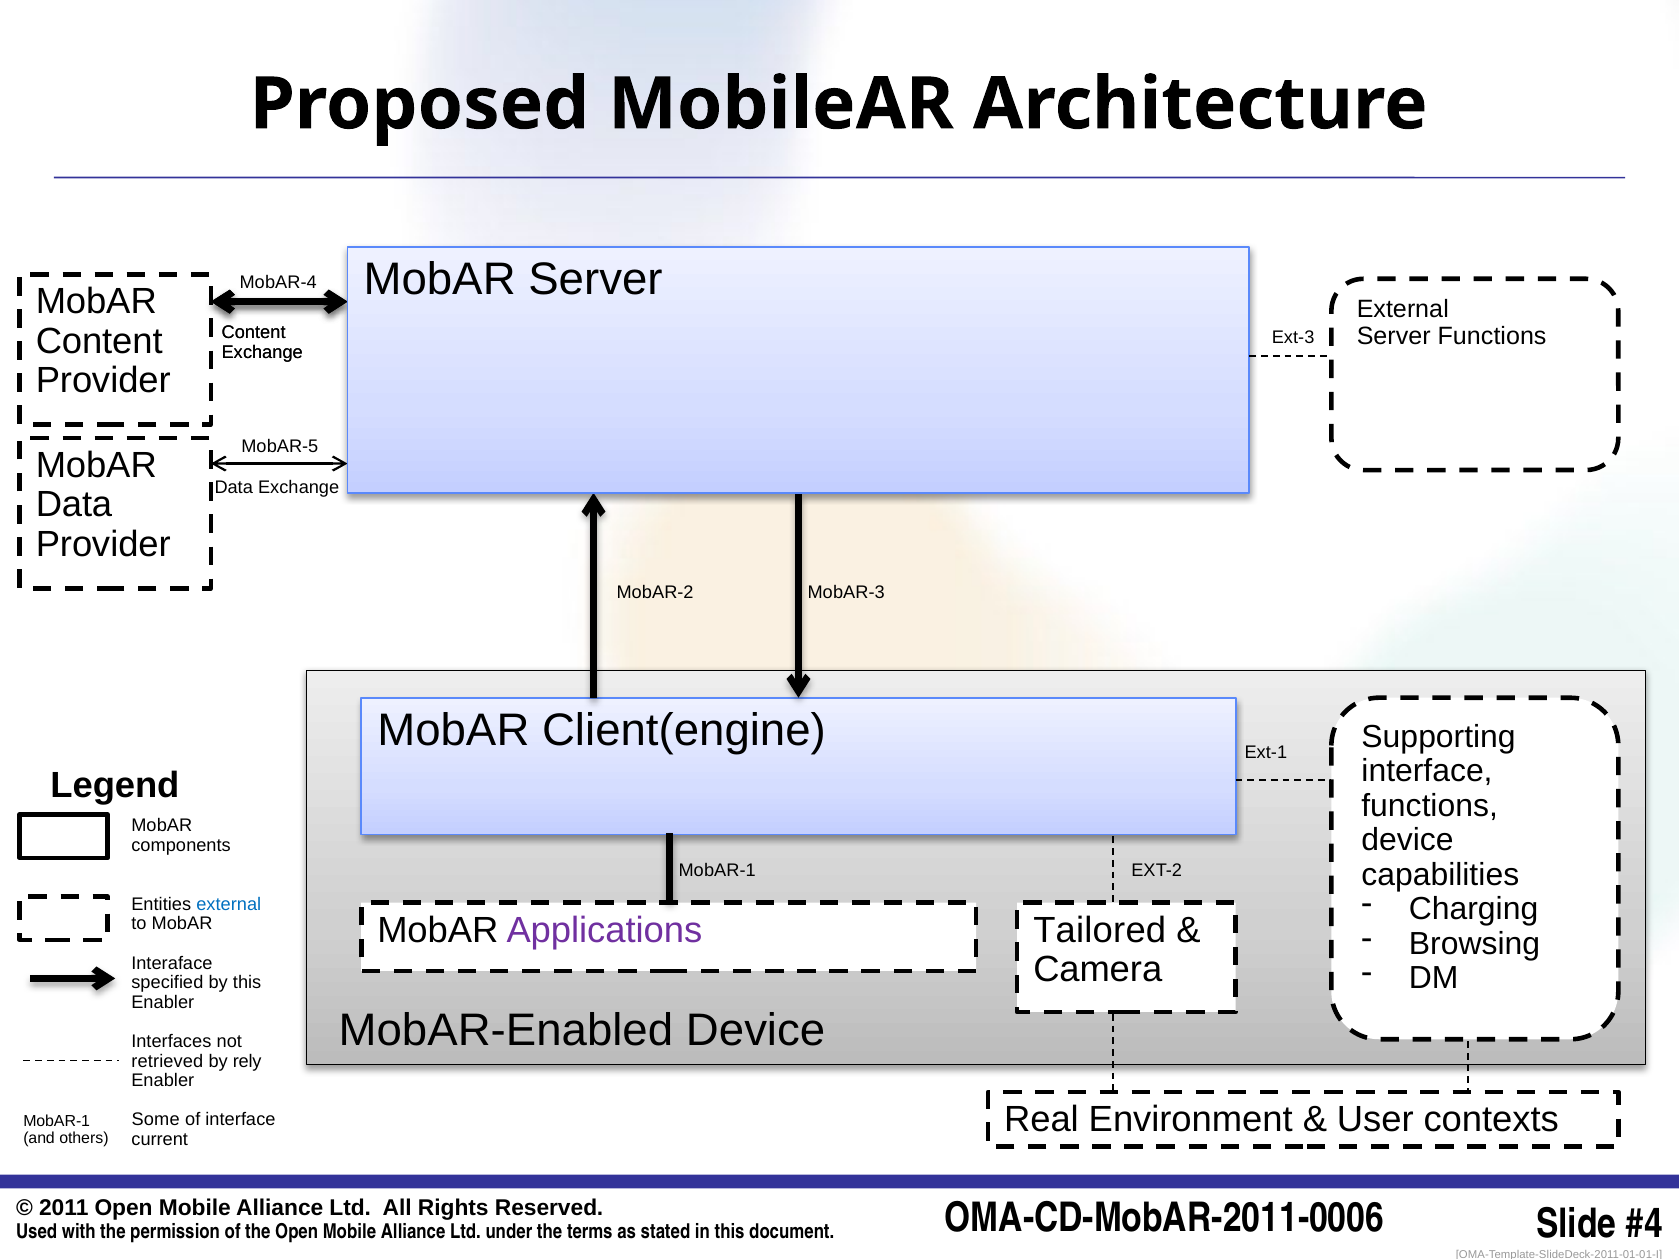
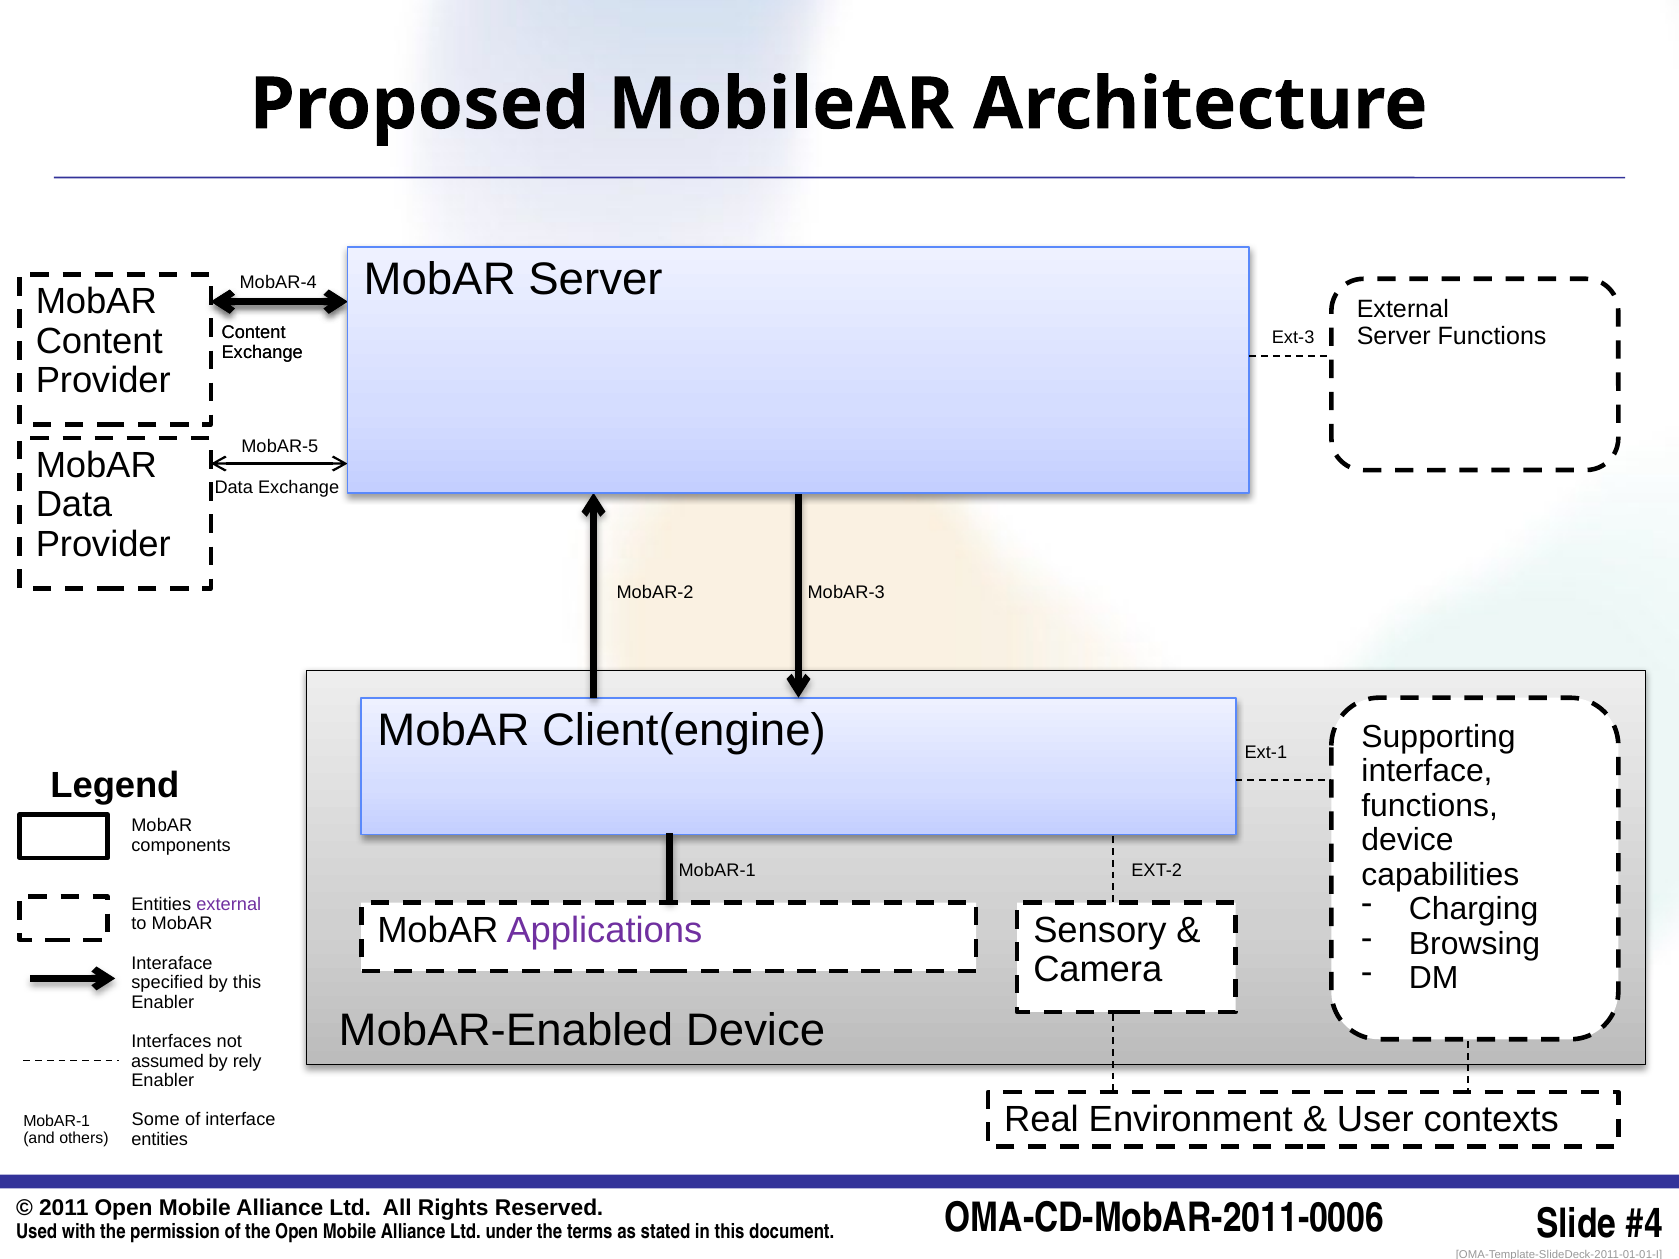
external colour: blue -> purple (229, 904)
Tailored: Tailored -> Sensory (1100, 930)
retrieved: retrieved -> assumed (168, 1061)
current: current -> entities (160, 1140)
